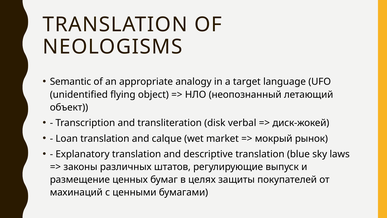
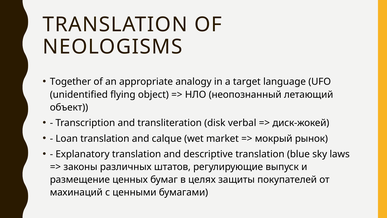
Semantic: Semantic -> Together (70, 82)
